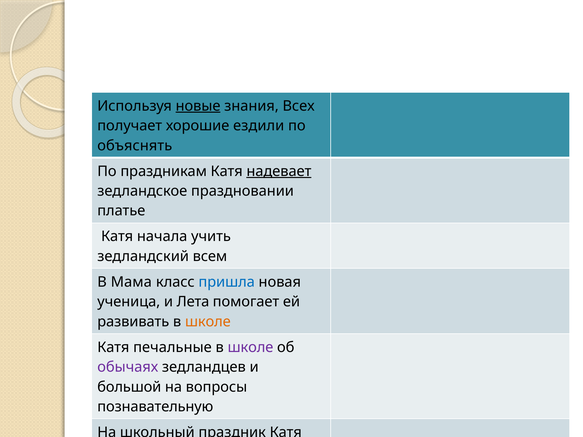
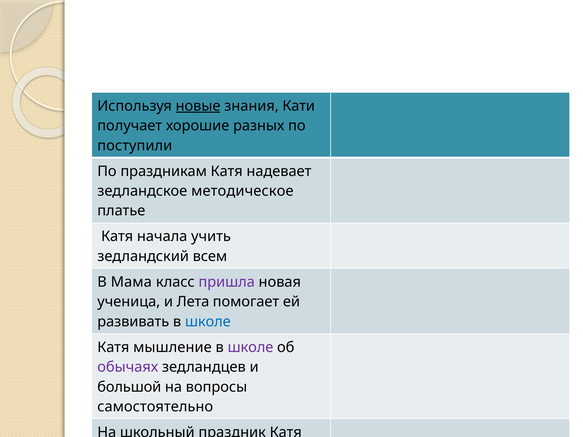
Всех: Всех -> Кати (299, 106)
ездили: ездили -> разных (259, 126)
объяснять: объяснять -> поступили (135, 146)
надевает underline: present -> none (279, 171)
праздновании: праздновании -> методическое (242, 191)
пришла colour: blue -> purple (227, 282)
школе colour: orange -> blue (208, 322)
печальные: печальные -> мышление (172, 348)
познавательную: познавательную -> самостоятельно (155, 407)
